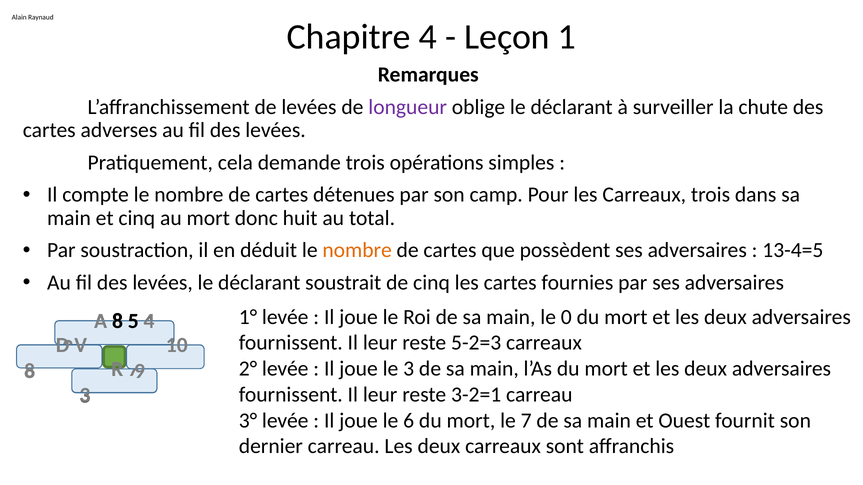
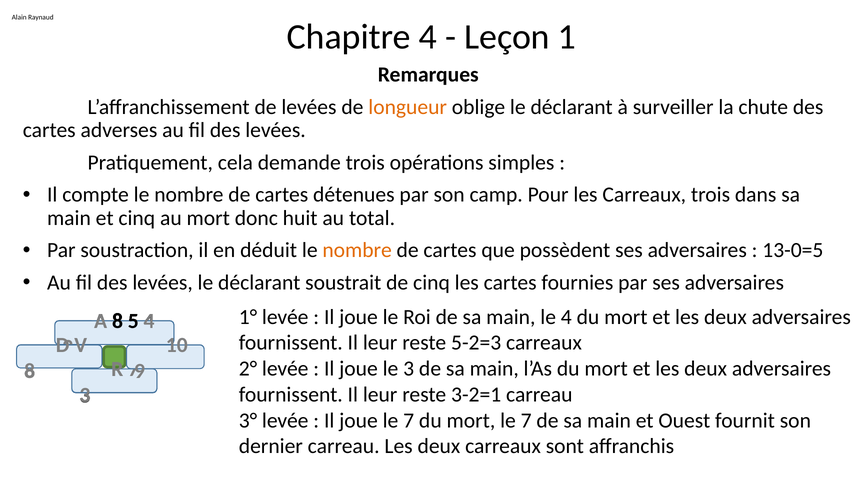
longueur colour: purple -> orange (408, 107)
13-4=5: 13-4=5 -> 13-0=5 (793, 251)
le 0: 0 -> 4 (566, 317)
joue le 6: 6 -> 7 (409, 421)
